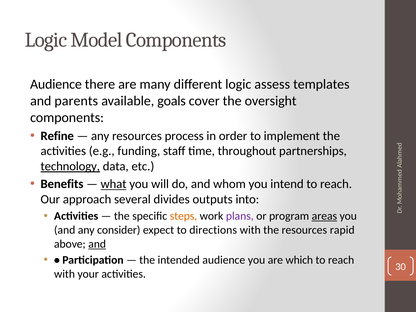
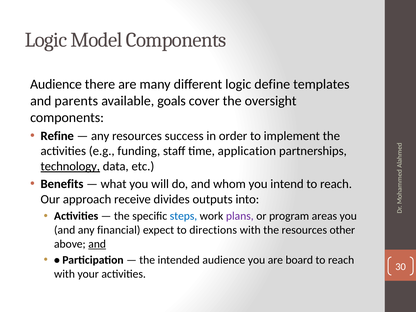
assess: assess -> define (272, 84)
process: process -> success (184, 136)
throughout: throughout -> application (247, 151)
what underline: present -> none (114, 184)
several: several -> receive (132, 199)
steps colour: orange -> blue (184, 216)
areas underline: present -> none (324, 216)
consider: consider -> financial (119, 230)
rapid: rapid -> other (342, 230)
which: which -> board (299, 260)
